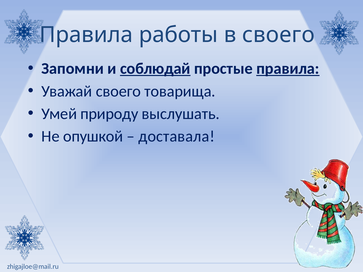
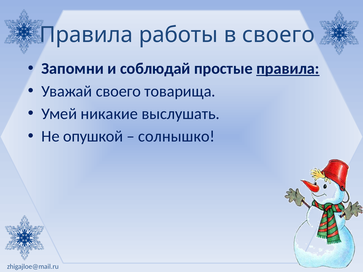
соблюдай underline: present -> none (155, 69)
природу: природу -> никакие (109, 114)
доставала: доставала -> солнышко (177, 136)
